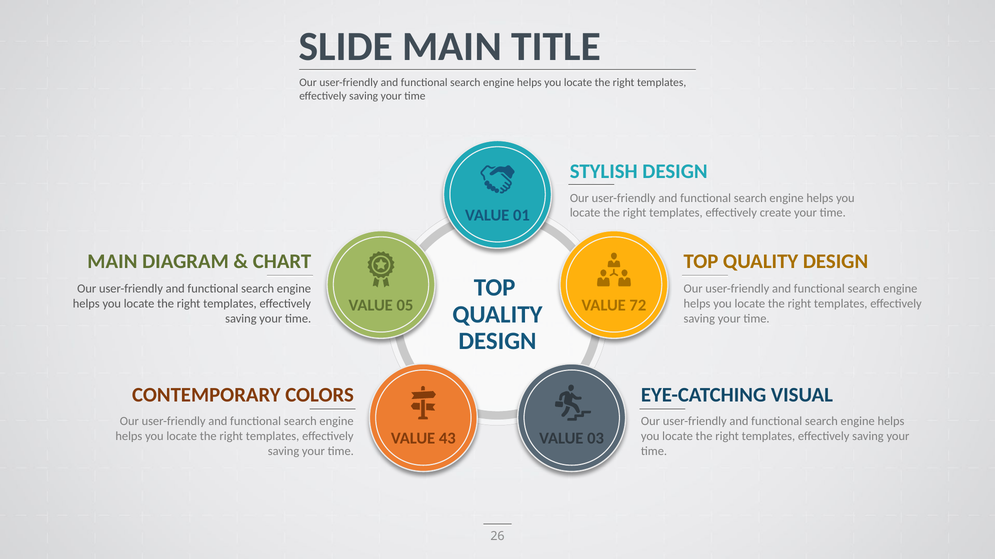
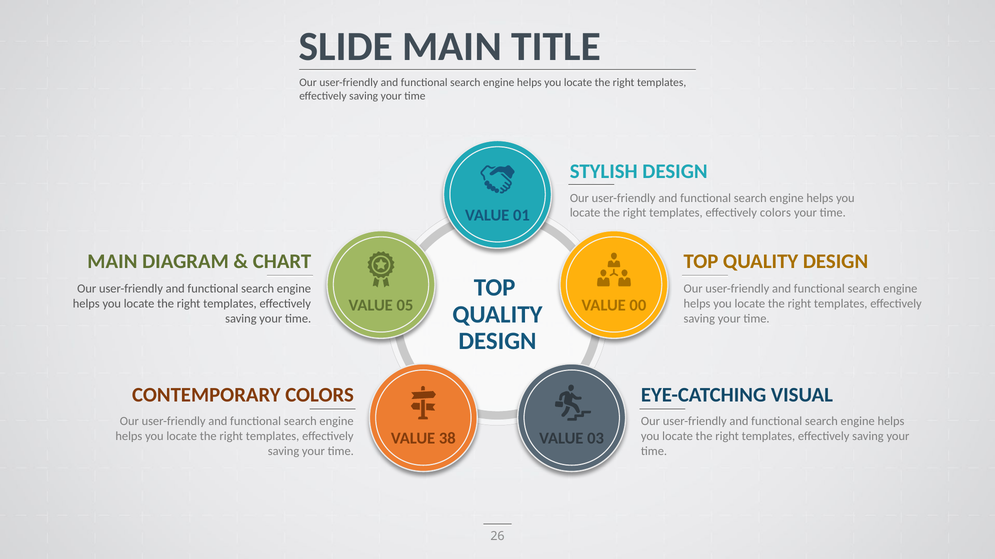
effectively create: create -> colors (775, 213)
72: 72 -> 00 (638, 306)
43: 43 -> 38 (447, 439)
